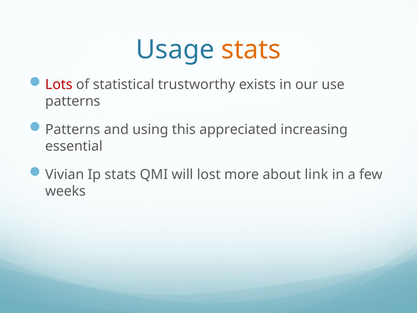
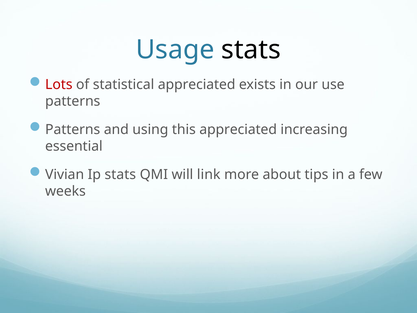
stats colour: orange -> black (251, 50)
statistical trustworthy: trustworthy -> appreciated (197, 84)
lost: lost -> link (209, 174)
link: link -> tips (316, 174)
